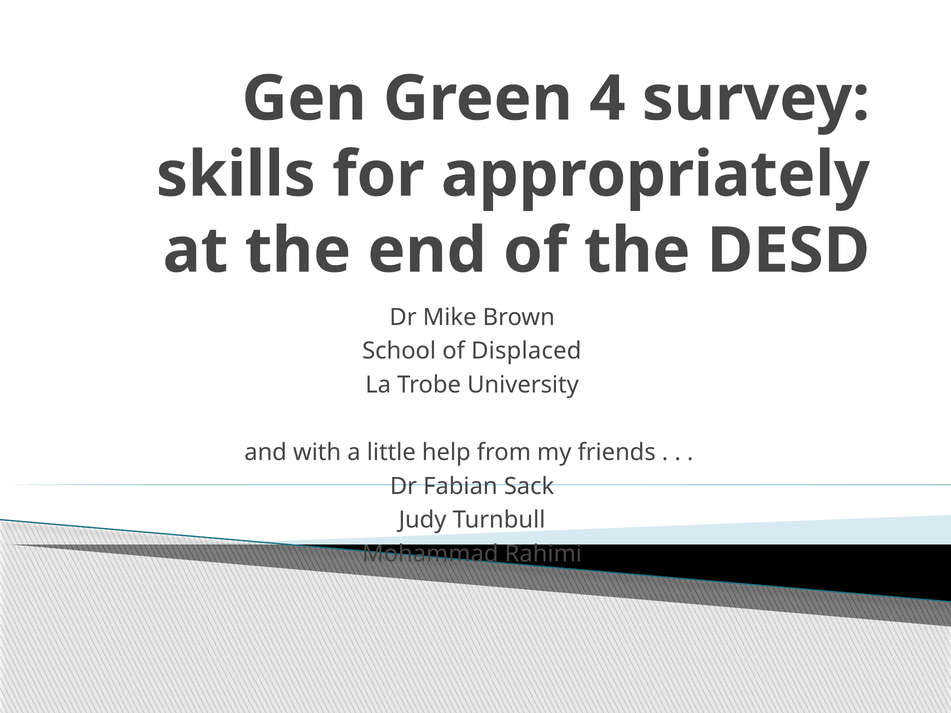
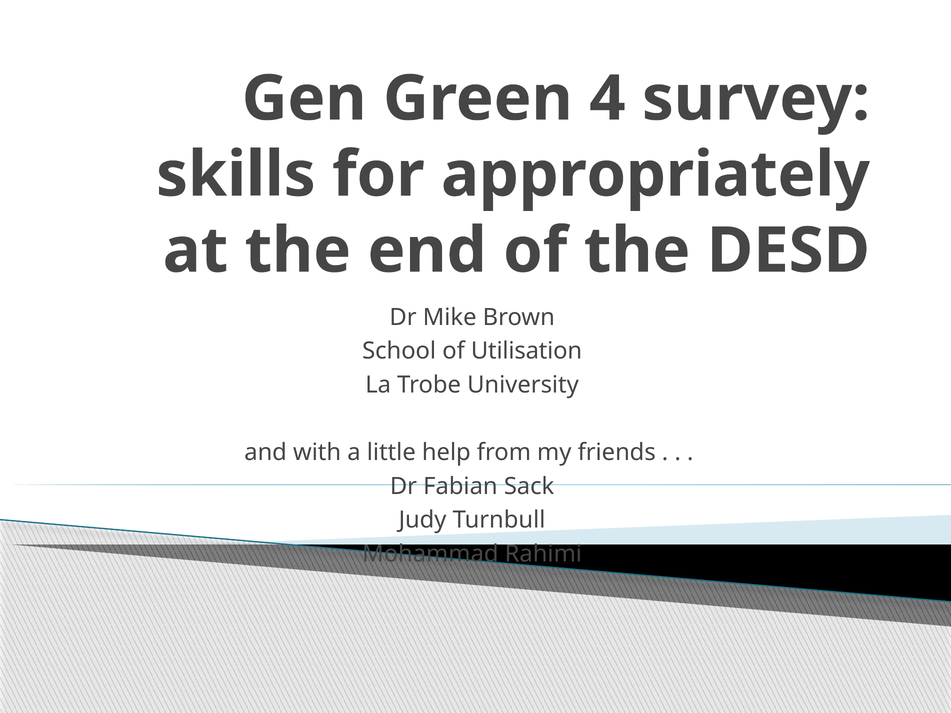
Displaced: Displaced -> Utilisation (527, 351)
